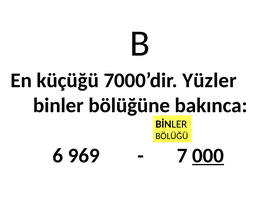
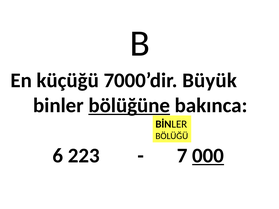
Yüzler: Yüzler -> Büyük (210, 80)
bölüğüne underline: none -> present (129, 106)
969: 969 -> 223 (84, 156)
